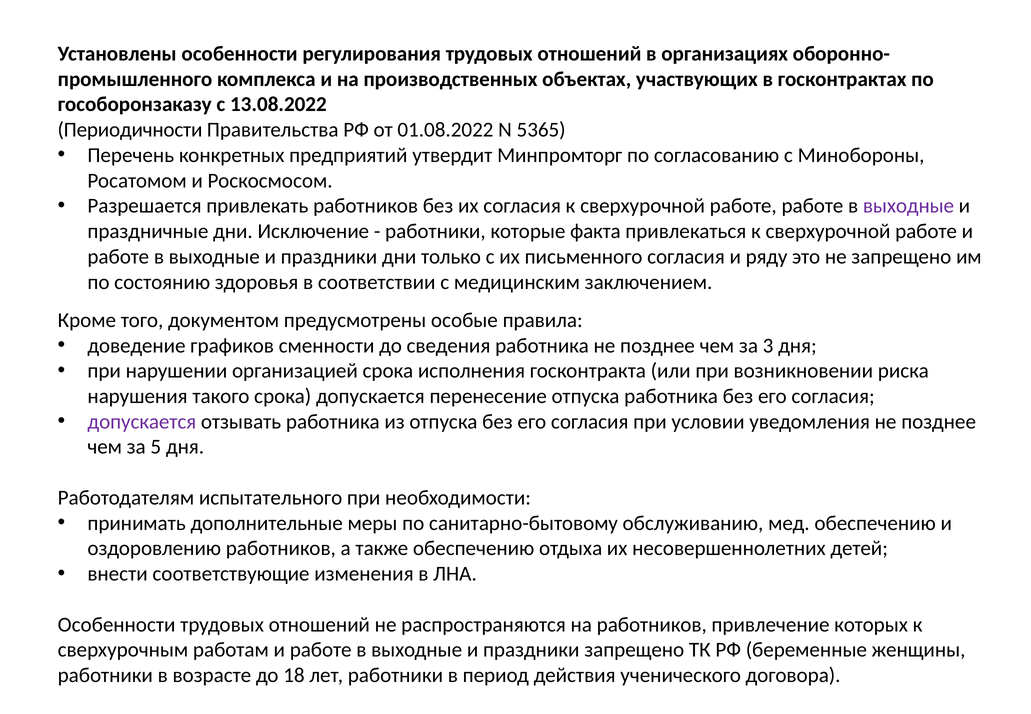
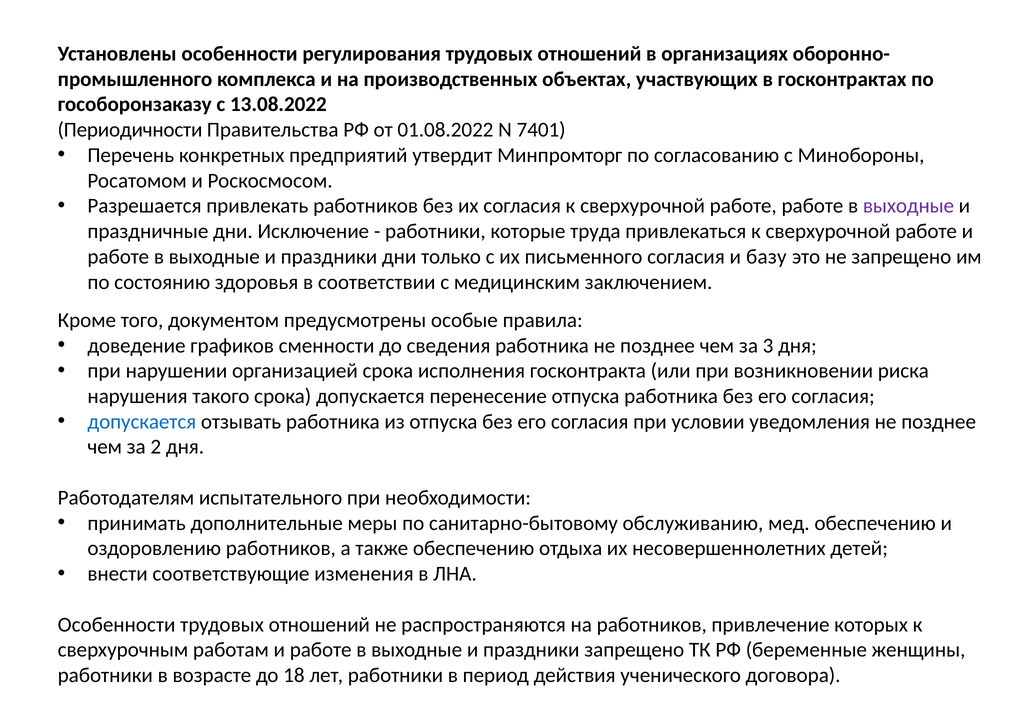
5365: 5365 -> 7401 (541, 130)
факта: факта -> труда (595, 231)
ряду: ряду -> базу (766, 257)
допускается colour: purple -> blue (142, 422)
5: 5 -> 2 (156, 447)
